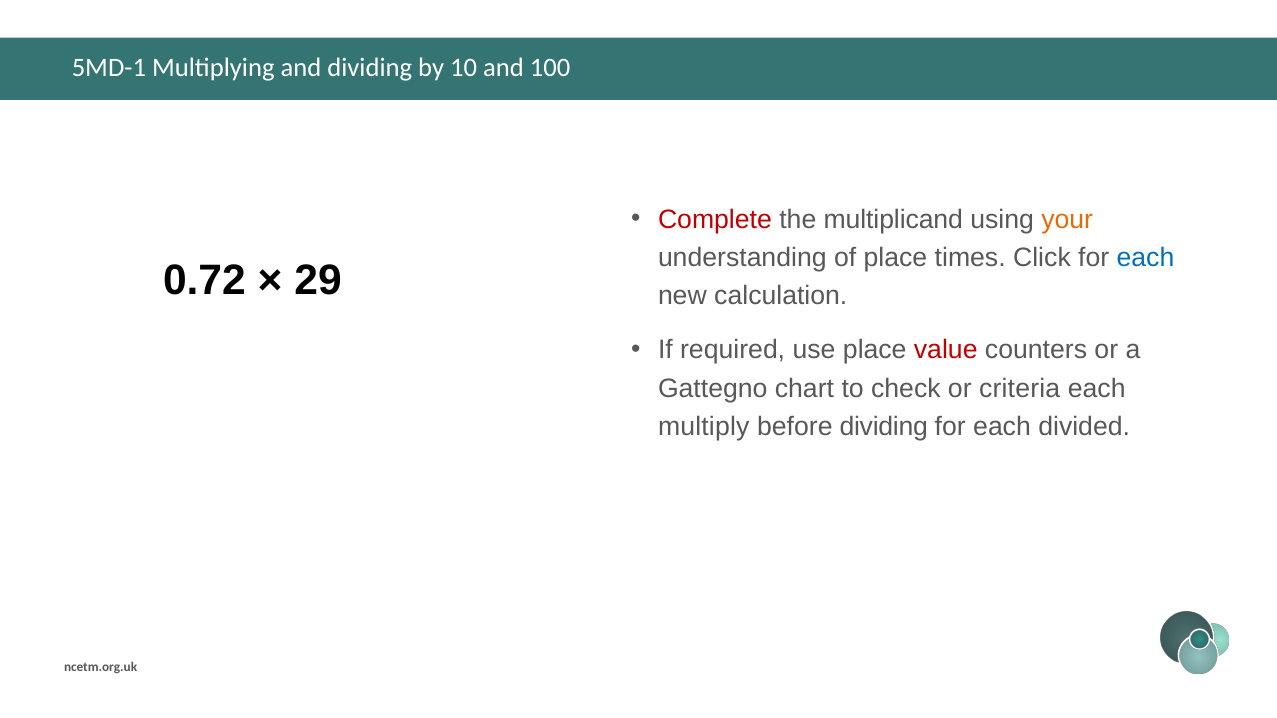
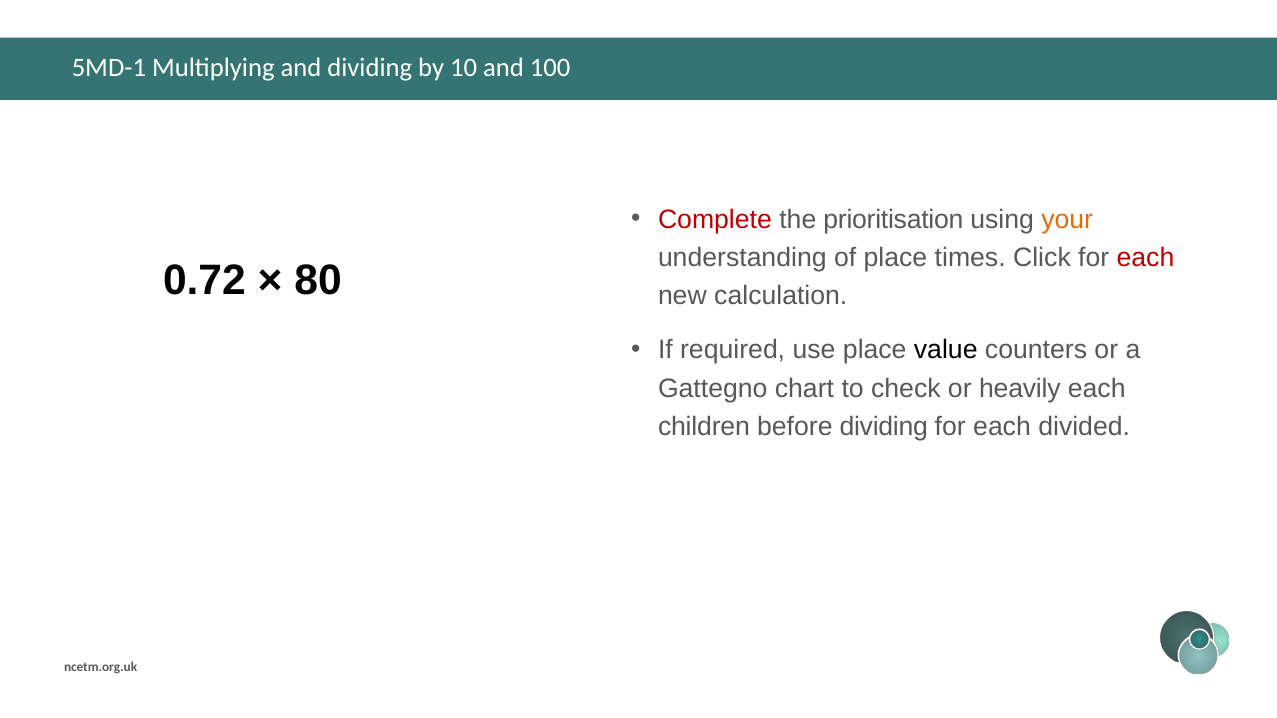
multiplicand: multiplicand -> prioritisation (893, 219)
each colour: blue -> red (1145, 258)
29: 29 -> 80 (318, 281)
value colour: red -> black (946, 350)
criteria: criteria -> heavily (1020, 389)
multiply: multiply -> children (704, 427)
